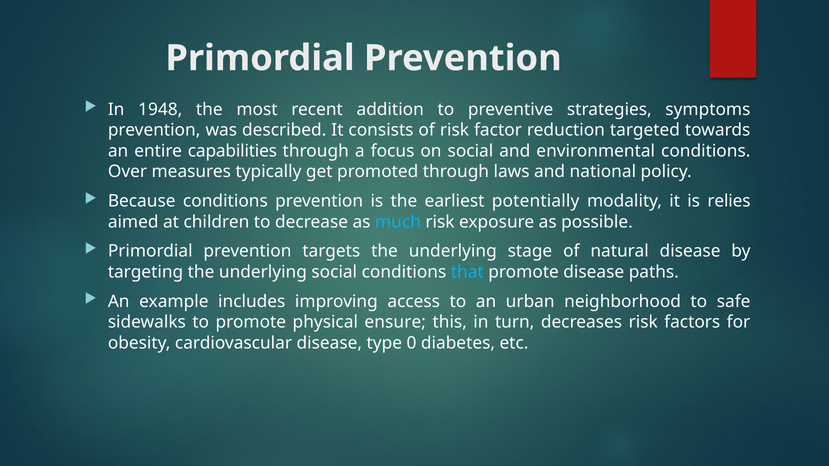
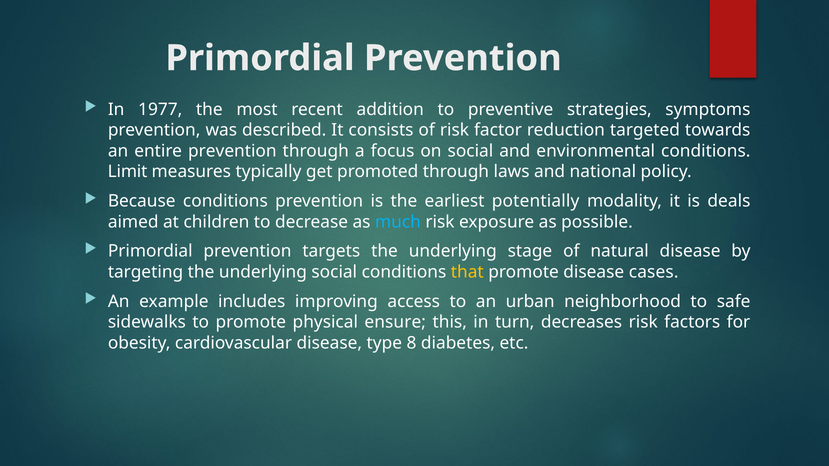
1948: 1948 -> 1977 (160, 110)
entire capabilities: capabilities -> prevention (232, 151)
Over: Over -> Limit (128, 172)
relies: relies -> deals (729, 201)
that colour: light blue -> yellow (467, 272)
paths: paths -> cases (654, 272)
0: 0 -> 8 (411, 343)
